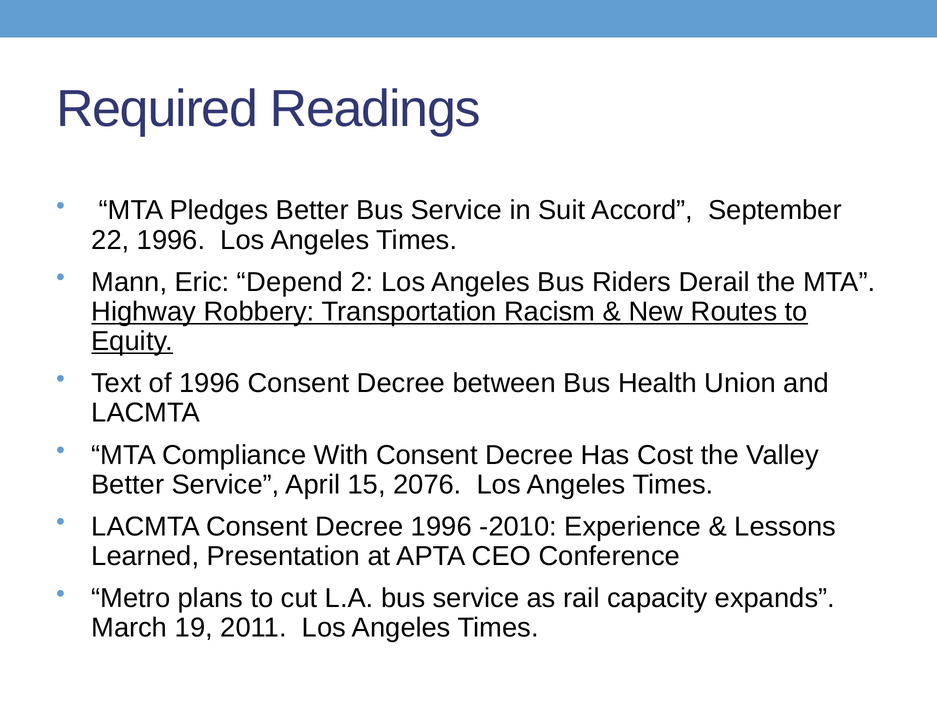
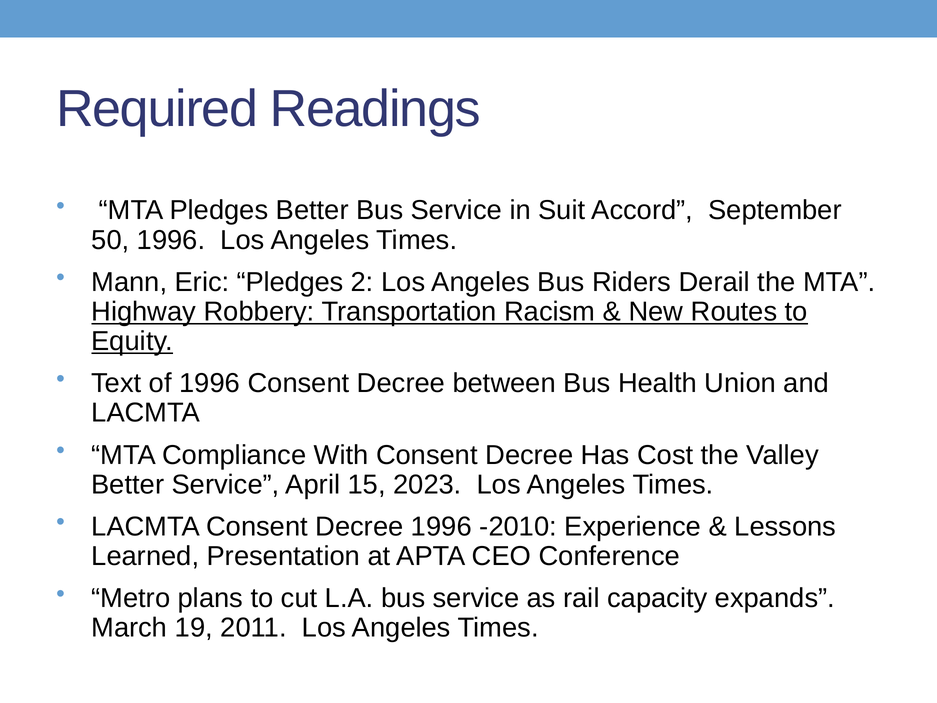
22: 22 -> 50 (110, 240)
Eric Depend: Depend -> Pledges (290, 282)
2076: 2076 -> 2023 (427, 484)
